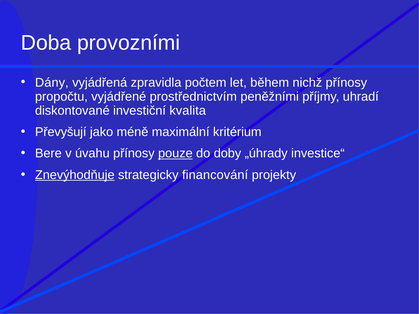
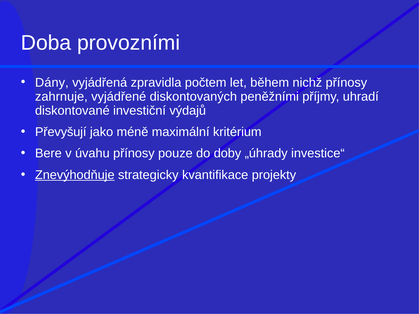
propočtu: propočtu -> zahrnuje (61, 97)
prostřednictvím: prostřednictvím -> diskontovaných (193, 97)
kvalita: kvalita -> výdajů (188, 111)
pouze underline: present -> none (175, 154)
financování: financování -> kvantifikace (215, 175)
